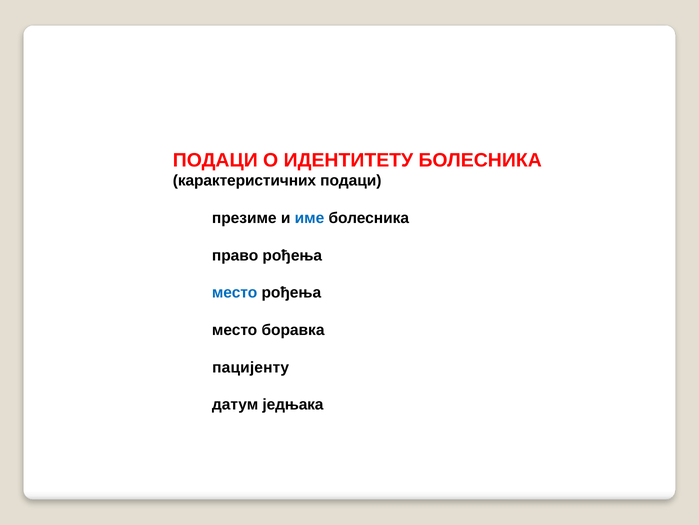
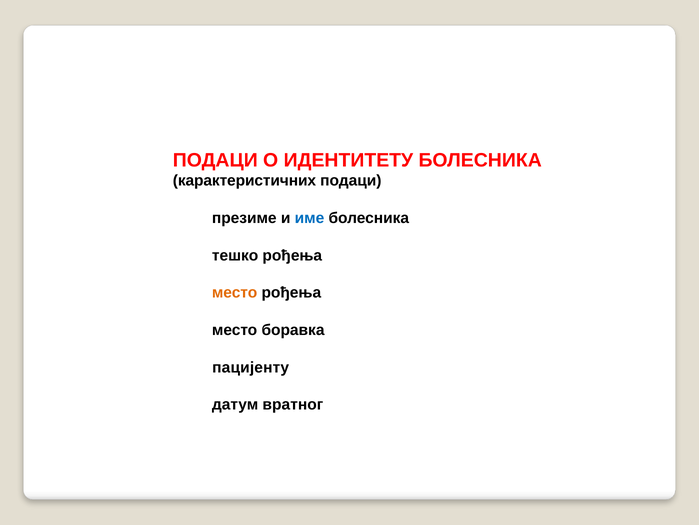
право: право -> тешко (235, 255)
место colour: blue -> orange (235, 292)
једњака: једњака -> вратног (293, 404)
